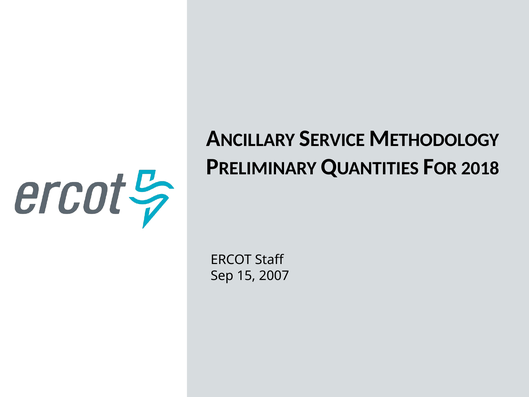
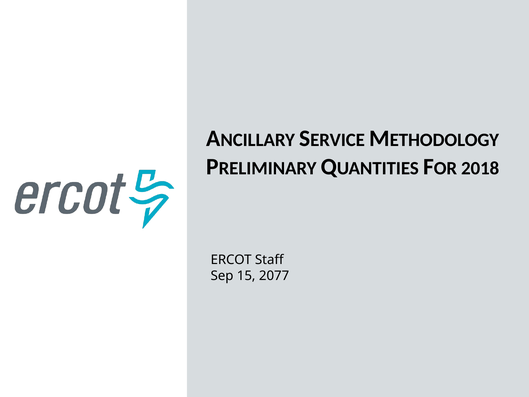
2007: 2007 -> 2077 (274, 275)
